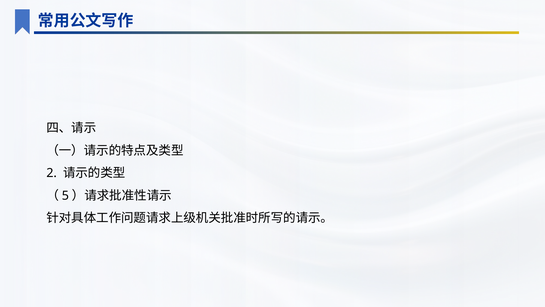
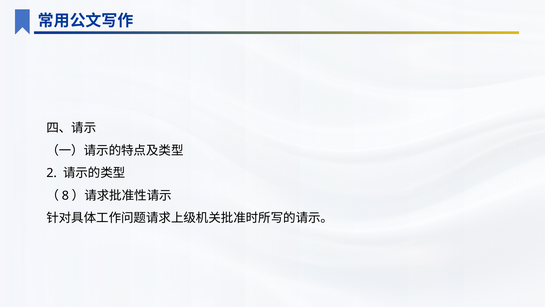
5: 5 -> 8 (65, 195)
